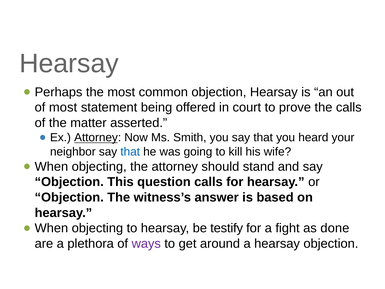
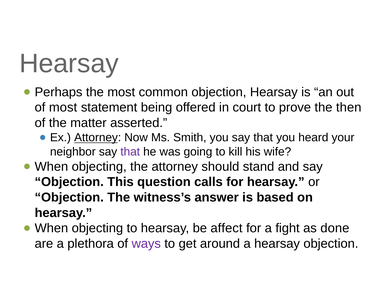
the calls: calls -> then (349, 107)
that colour: blue -> purple (130, 152)
testify: testify -> affect (227, 228)
